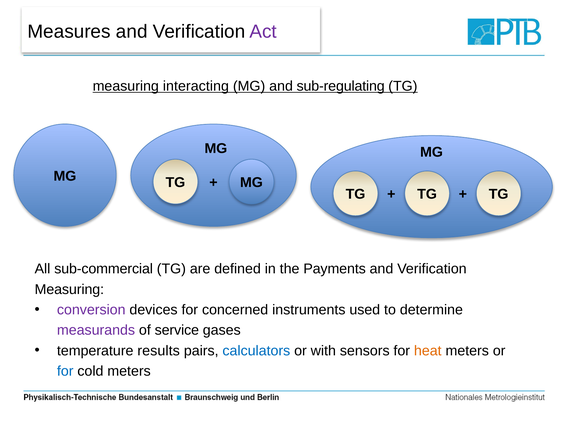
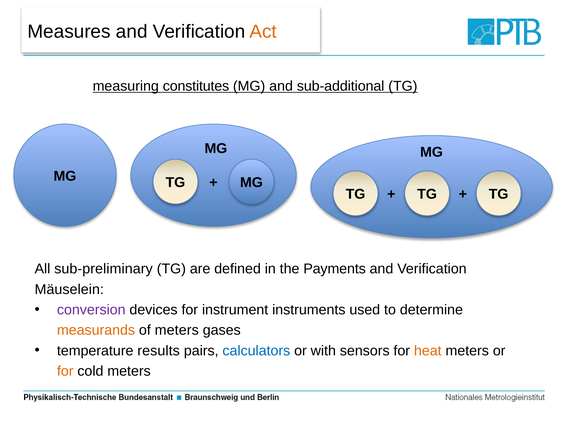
Act colour: purple -> orange (263, 32)
interacting: interacting -> constitutes (196, 86)
sub-regulating: sub-regulating -> sub-additional (341, 86)
sub-commercial: sub-commercial -> sub-preliminary (104, 269)
Measuring: Measuring -> Mäuselein (69, 289)
concerned: concerned -> instrument (235, 310)
measurands colour: purple -> orange (96, 330)
of service: service -> meters (177, 330)
for colour: blue -> orange (65, 371)
